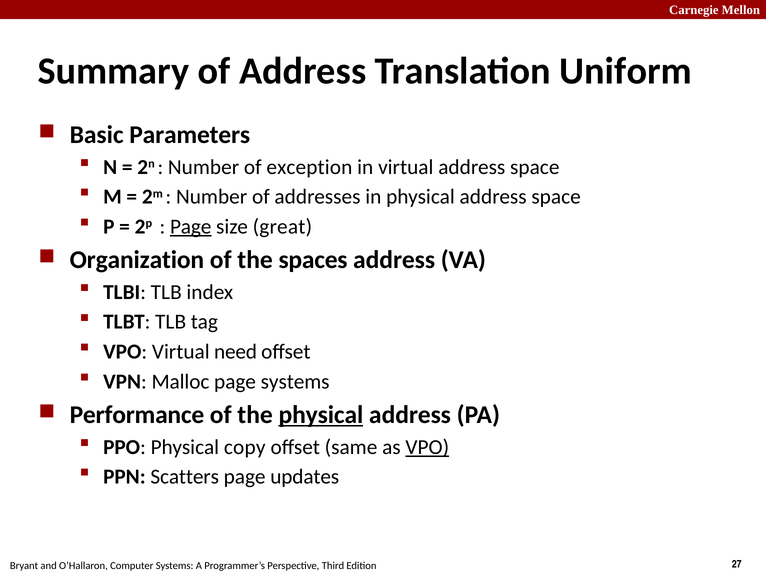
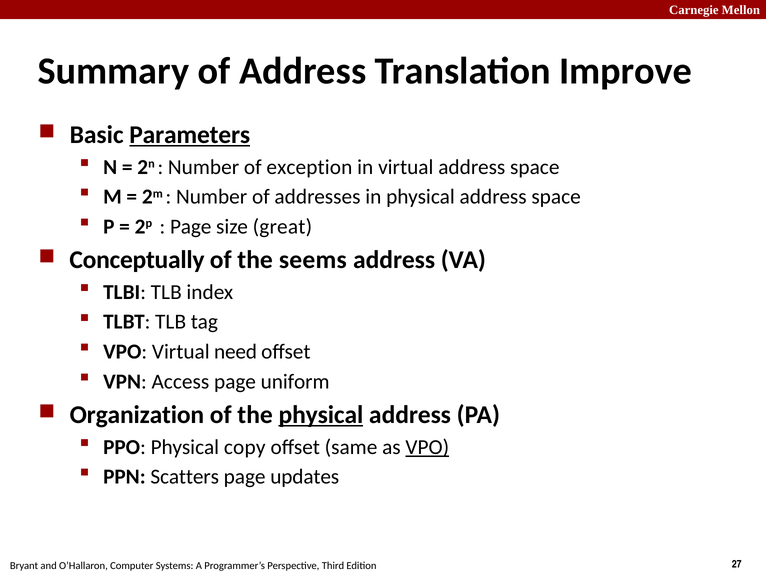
Uniform: Uniform -> Improve (626, 71)
Parameters underline: none -> present (190, 135)
Page underline: present -> none (191, 227)
Organization: Organization -> Conceptually (137, 260)
spaces: spaces -> seems (313, 260)
Malloc: Malloc -> Access (180, 382)
page systems: systems -> uniform (295, 382)
Performance: Performance -> Organization (137, 415)
